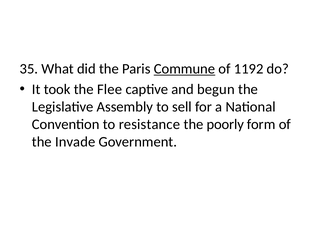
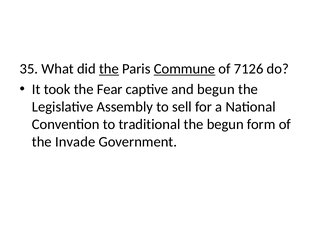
the underline: none -> present (109, 69)
1192: 1192 -> 7126 (249, 69)
Flee: Flee -> Fear (110, 89)
resistance: resistance -> traditional (149, 124)
the poorly: poorly -> begun (225, 124)
